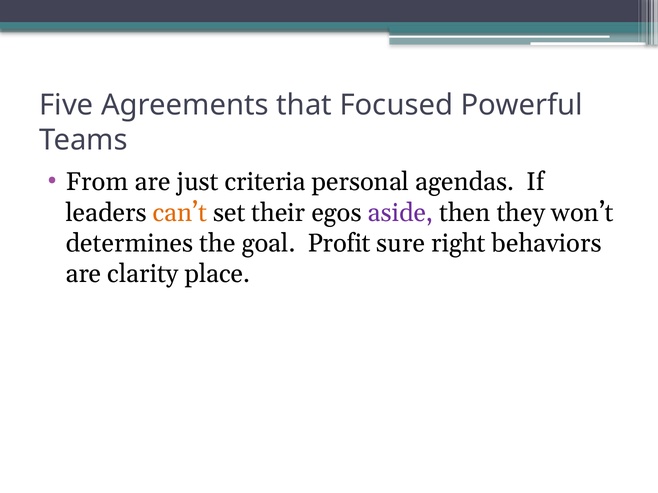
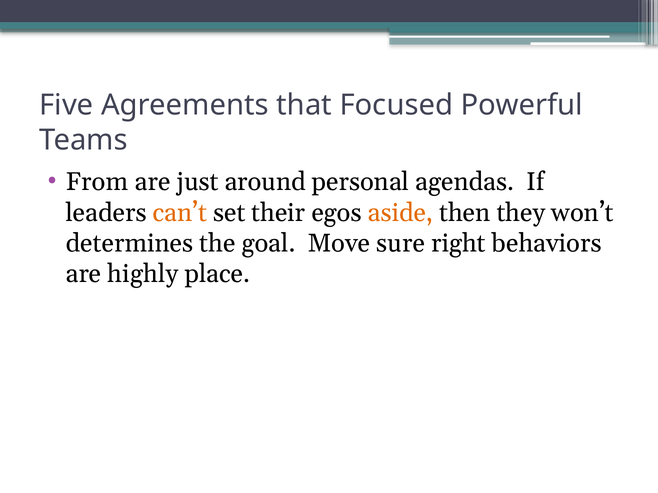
criteria: criteria -> around (265, 182)
aside colour: purple -> orange (401, 213)
Profit: Profit -> Move (339, 243)
clarity: clarity -> highly (143, 274)
